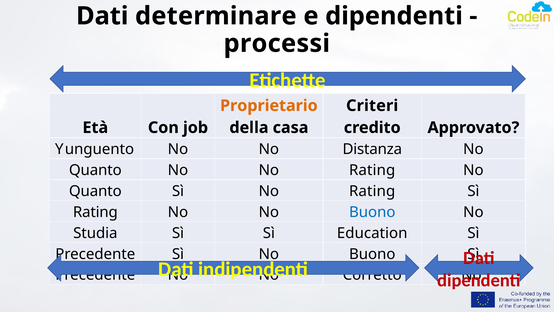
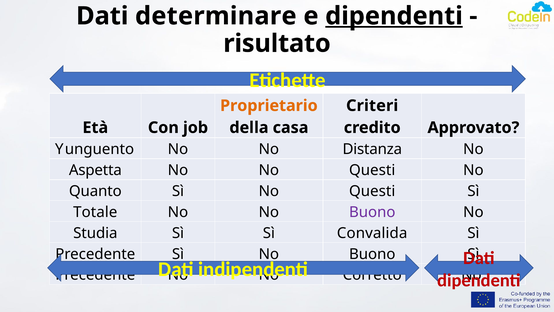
dipendenti underline: none -> present (394, 16)
processi: processi -> risultato (277, 43)
Quanto: Quanto -> Aspetta (95, 170)
No No Rating: Rating -> Questi (372, 170)
Sì No Rating: Rating -> Questi (372, 191)
Rating: Rating -> Totale (95, 212)
Buono colour: blue -> purple (372, 212)
Education: Education -> Convalida (372, 233)
